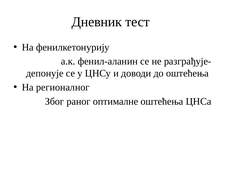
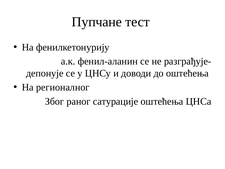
Дневник: Дневник -> Пупчане (97, 22)
оптималне: оптималне -> сатурације (116, 101)
